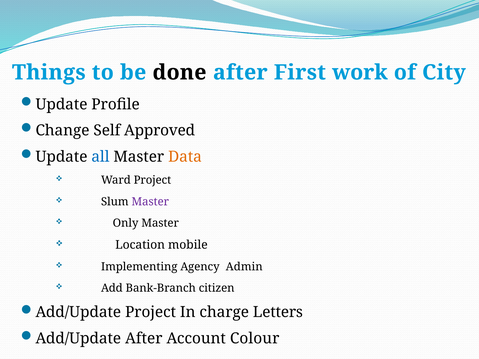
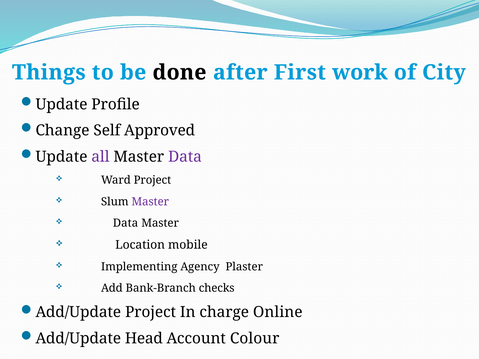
all colour: blue -> purple (100, 157)
Data colour: orange -> purple (185, 157)
Only: Only -> Data (126, 223)
Admin: Admin -> Plaster (244, 267)
citizen: citizen -> checks (217, 288)
Letters: Letters -> Online (278, 312)
Add/Update After: After -> Head (144, 339)
